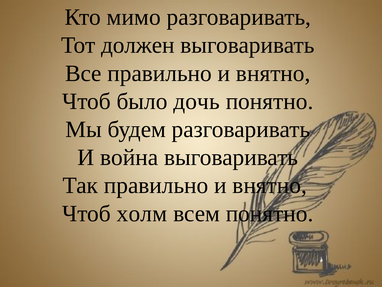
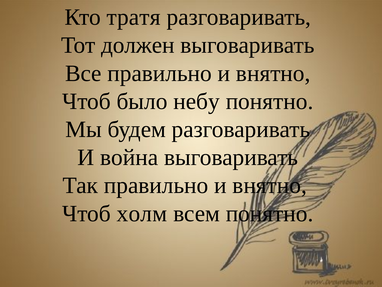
мимо: мимо -> тратя (134, 17)
дочь: дочь -> небу (197, 101)
